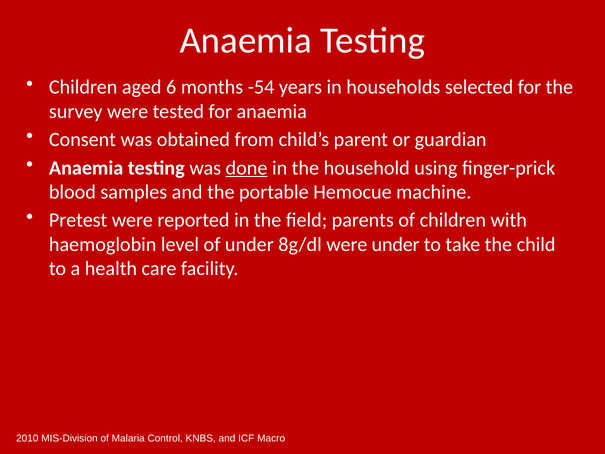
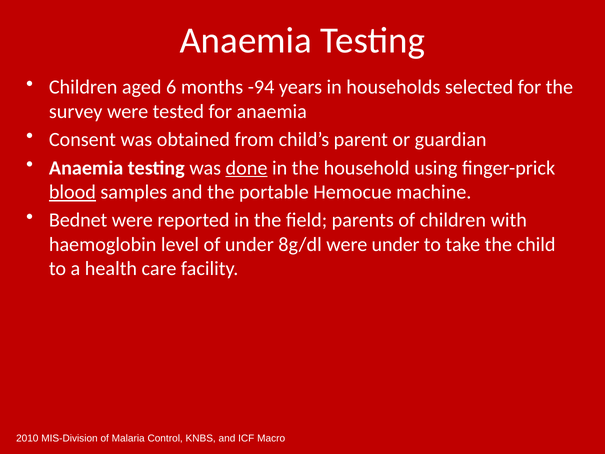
-54: -54 -> -94 (261, 87)
blood underline: none -> present (72, 192)
Pretest: Pretest -> Bednet (78, 220)
